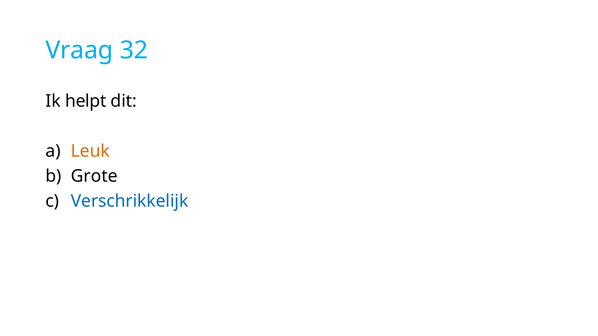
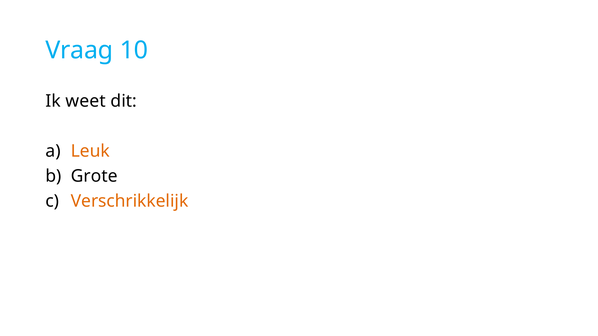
32: 32 -> 10 (134, 50)
helpt: helpt -> weet (86, 101)
Verschrikkelijk colour: blue -> orange (130, 201)
